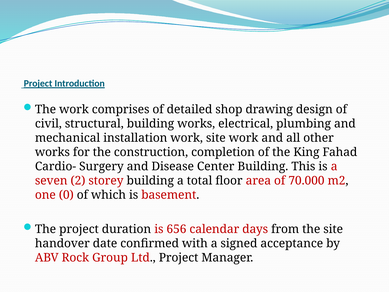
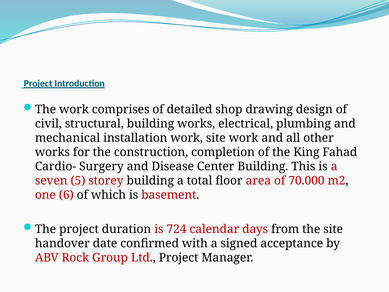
2: 2 -> 5 (78, 181)
0: 0 -> 6 (66, 195)
656: 656 -> 724 (176, 229)
